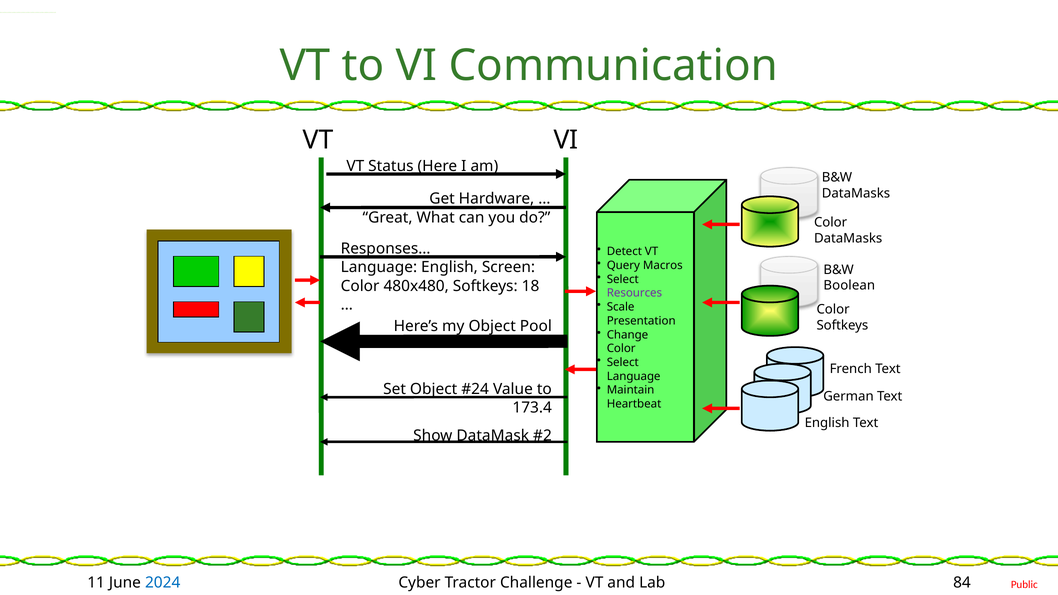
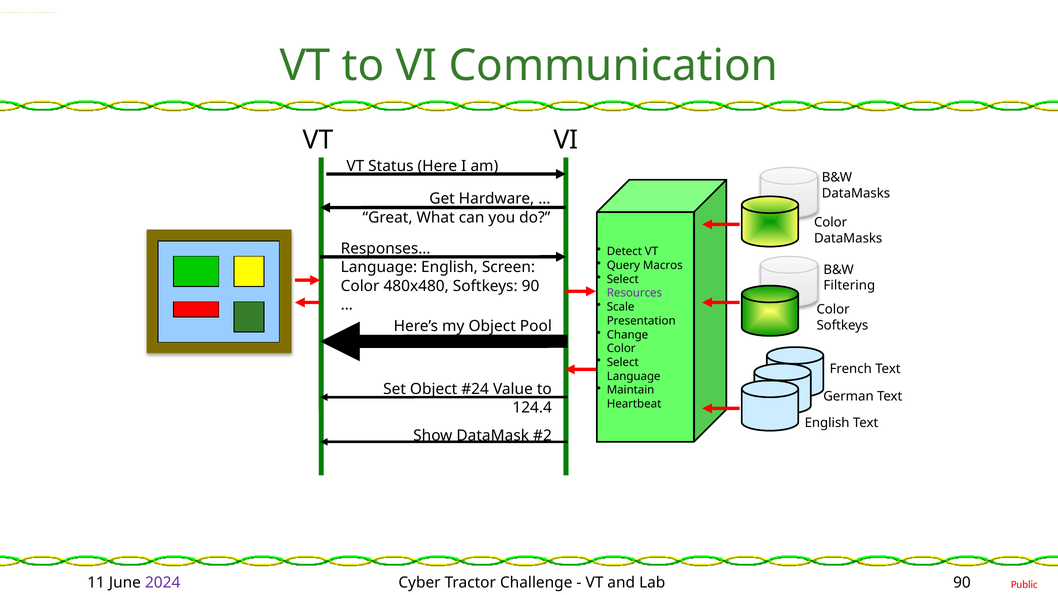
Softkeys 18: 18 -> 90 (531, 286)
Boolean: Boolean -> Filtering (849, 286)
173.4: 173.4 -> 124.4 (532, 408)
2024 colour: blue -> purple (163, 583)
Lab 84: 84 -> 90 (962, 583)
